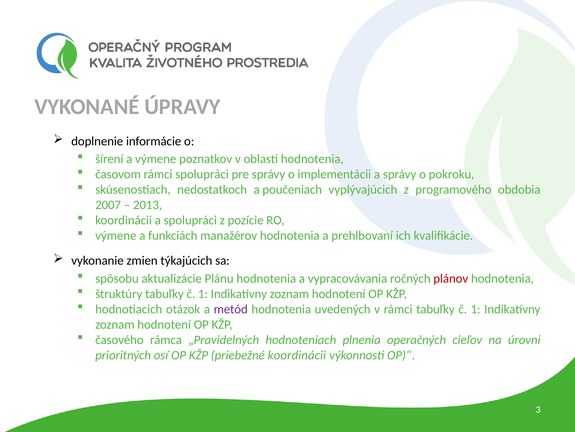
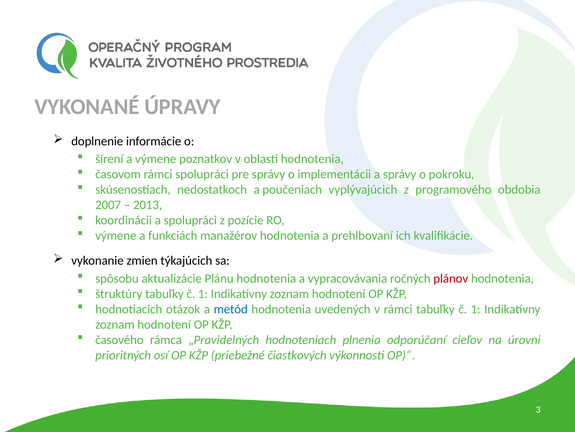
metód colour: purple -> blue (231, 309)
operačných: operačných -> odporúčaní (417, 339)
priebežné koordinácii: koordinácii -> čiastkových (297, 355)
